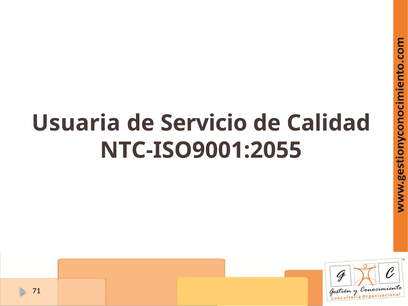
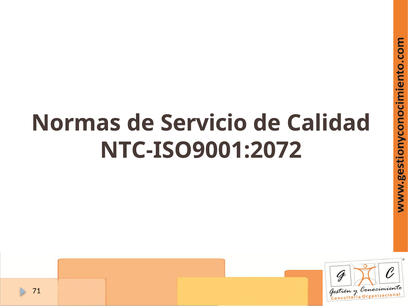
Usuaria: Usuaria -> Normas (76, 123)
NTC-ISO9001:2055: NTC-ISO9001:2055 -> NTC-ISO9001:2072 (201, 150)
